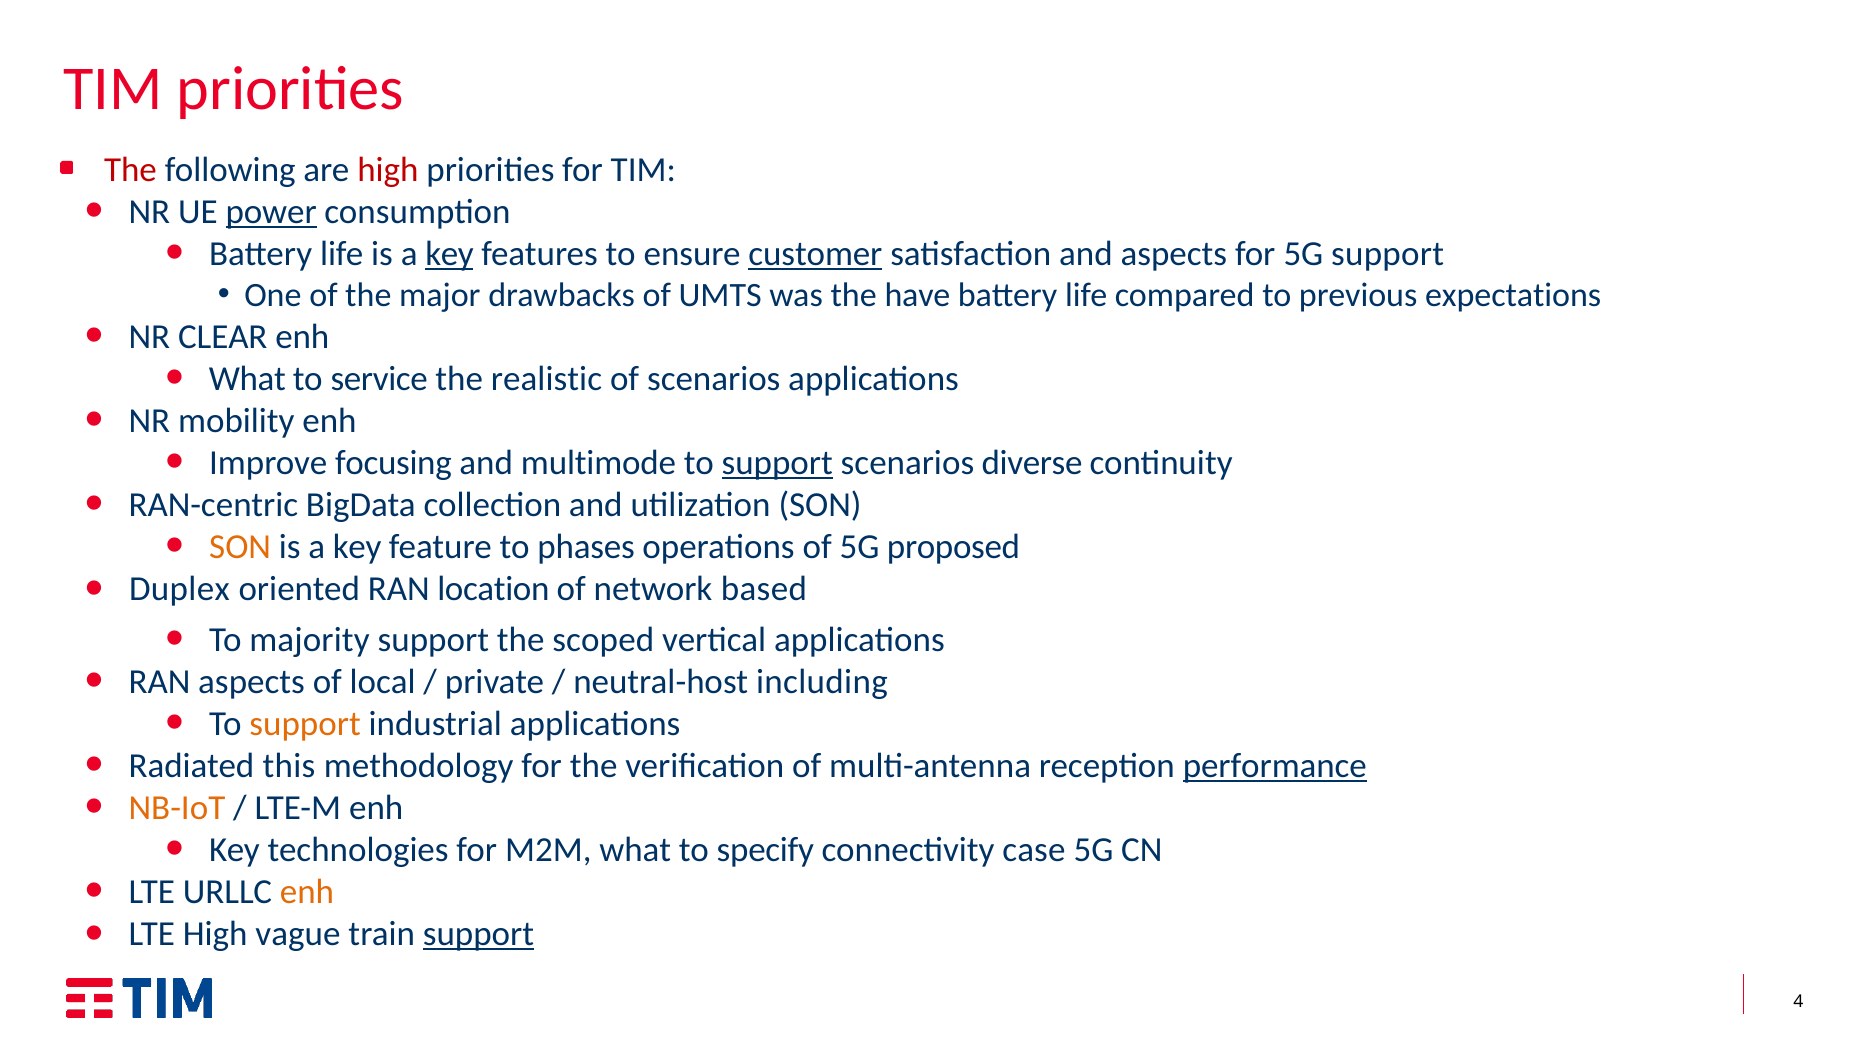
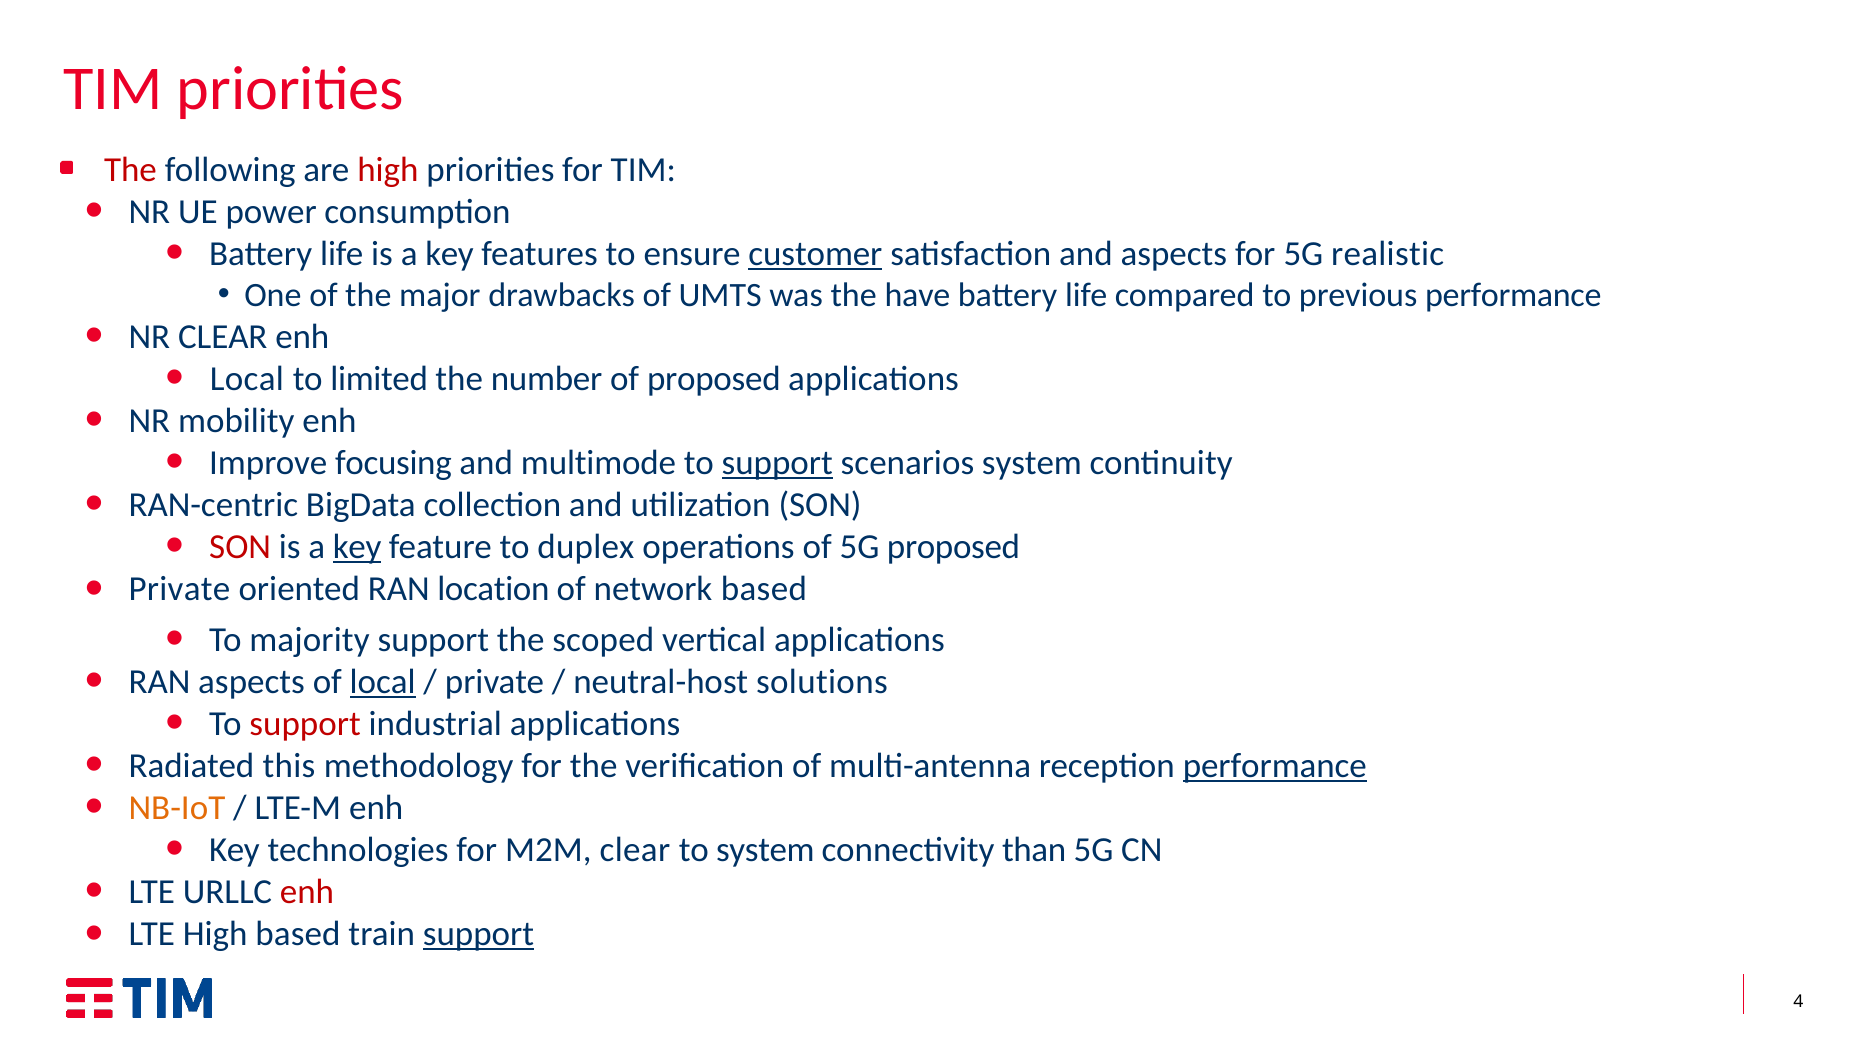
power underline: present -> none (271, 212)
key underline: present -> none (450, 254)
5G support: support -> realistic (1388, 254)
previous expectations: expectations -> performance (1513, 295)
What: What -> Local (247, 379)
service: service -> limited (379, 379)
realistic: realistic -> number (547, 379)
of scenarios: scenarios -> proposed (714, 379)
scenarios diverse: diverse -> system (1032, 463)
SON colour: orange -> red (240, 547)
key underline: none -> present (357, 547)
phases: phases -> duplex (586, 547)
Duplex: Duplex -> Private (179, 589)
local underline: none -> present (383, 681)
including: including -> solutions (822, 681)
support colour: orange -> red (305, 723)
M2M what: what -> clear (635, 850)
to specify: specify -> system (765, 850)
case: case -> than (1034, 850)
enh colour: orange -> red (307, 892)
High vague: vague -> based (298, 934)
